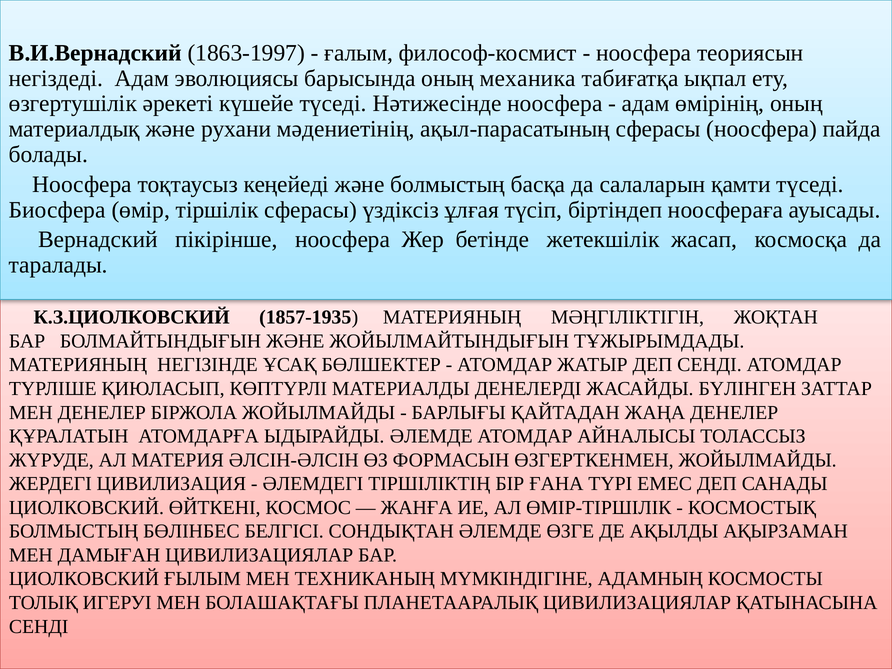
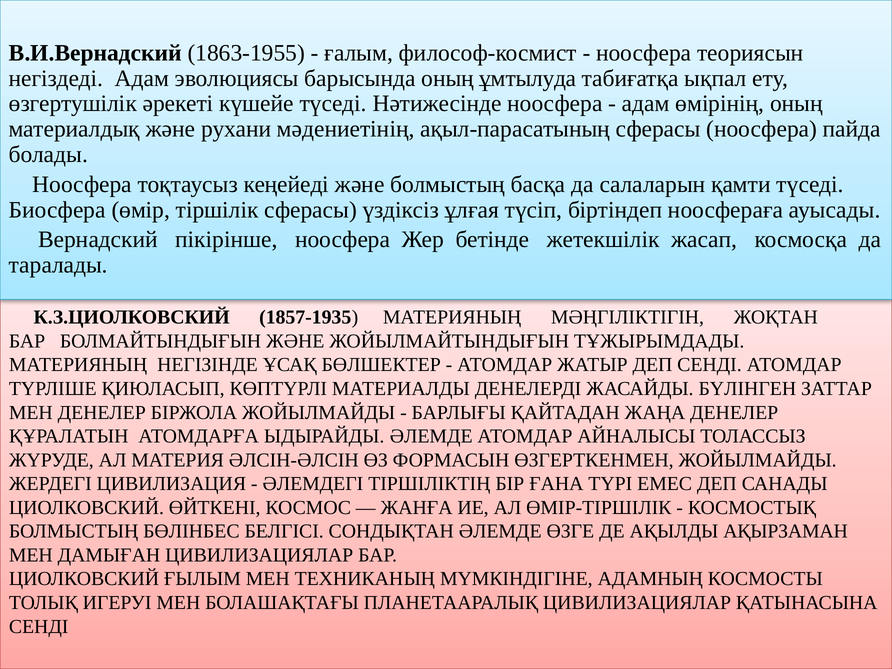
1863-1997: 1863-1997 -> 1863-1955 (246, 53)
механика: механика -> ұмтылуда (528, 78)
